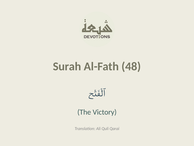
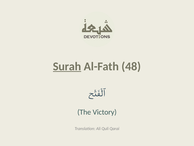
Surah underline: none -> present (67, 66)
